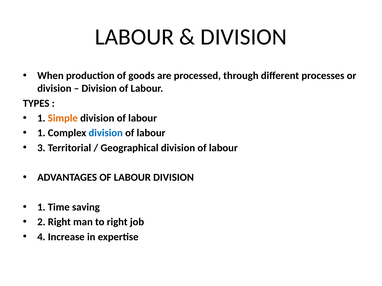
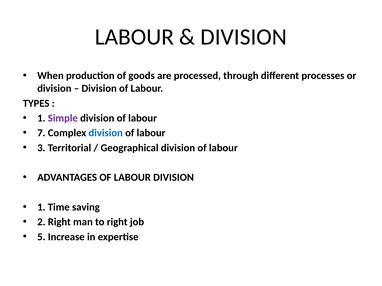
Simple colour: orange -> purple (63, 118)
1: 1 -> 7 (41, 133)
4: 4 -> 5 (41, 237)
